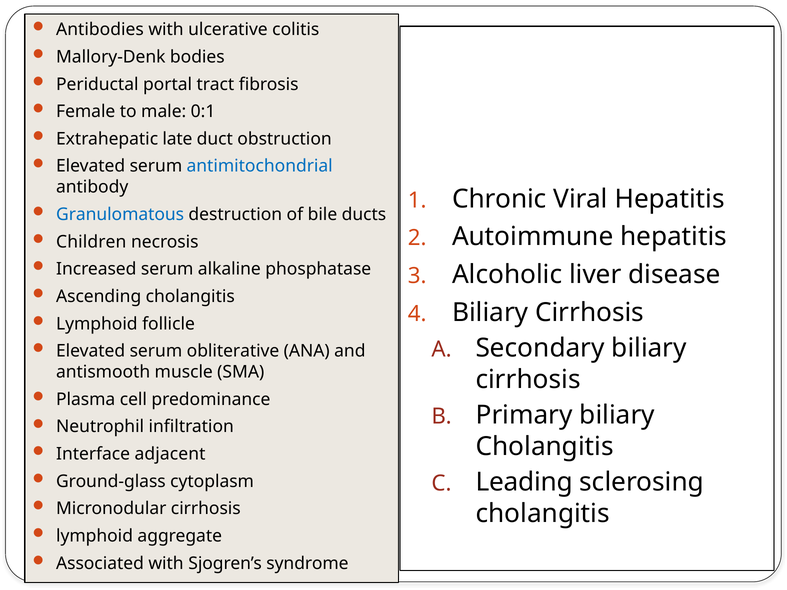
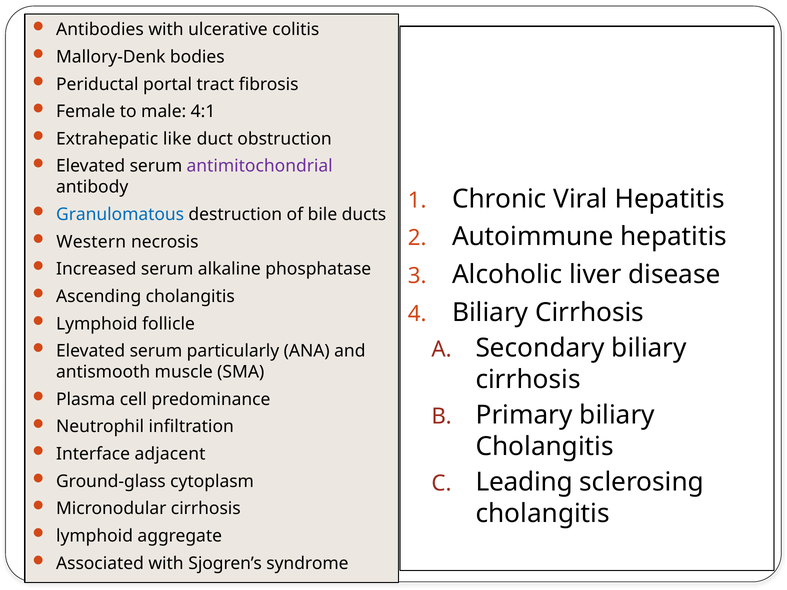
0:1: 0:1 -> 4:1 (203, 112)
late: late -> like (177, 139)
antimitochondrial colour: blue -> purple (260, 166)
Children: Children -> Western (91, 242)
obliterative: obliterative -> particularly (233, 351)
